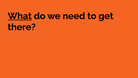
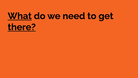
there underline: none -> present (22, 27)
